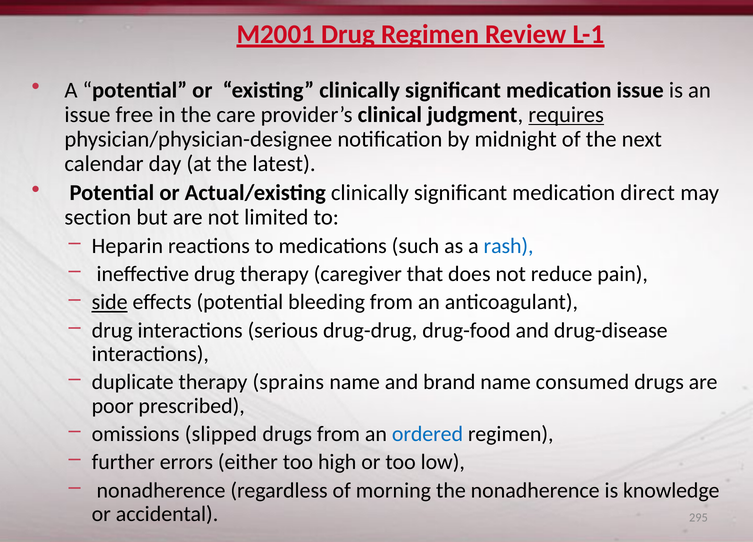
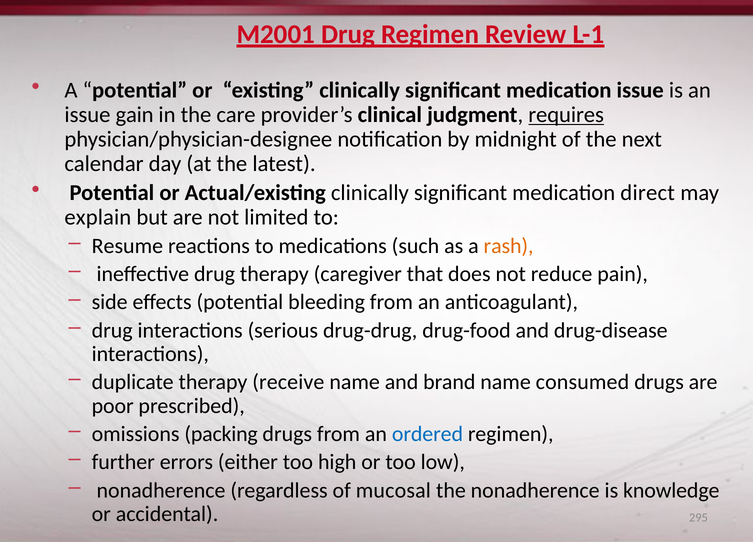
free: free -> gain (135, 115)
section: section -> explain (98, 218)
Heparin: Heparin -> Resume (127, 246)
rash colour: blue -> orange (509, 246)
side underline: present -> none (110, 302)
sprains: sprains -> receive (288, 382)
slipped: slipped -> packing (221, 434)
morning: morning -> mucosal (393, 491)
